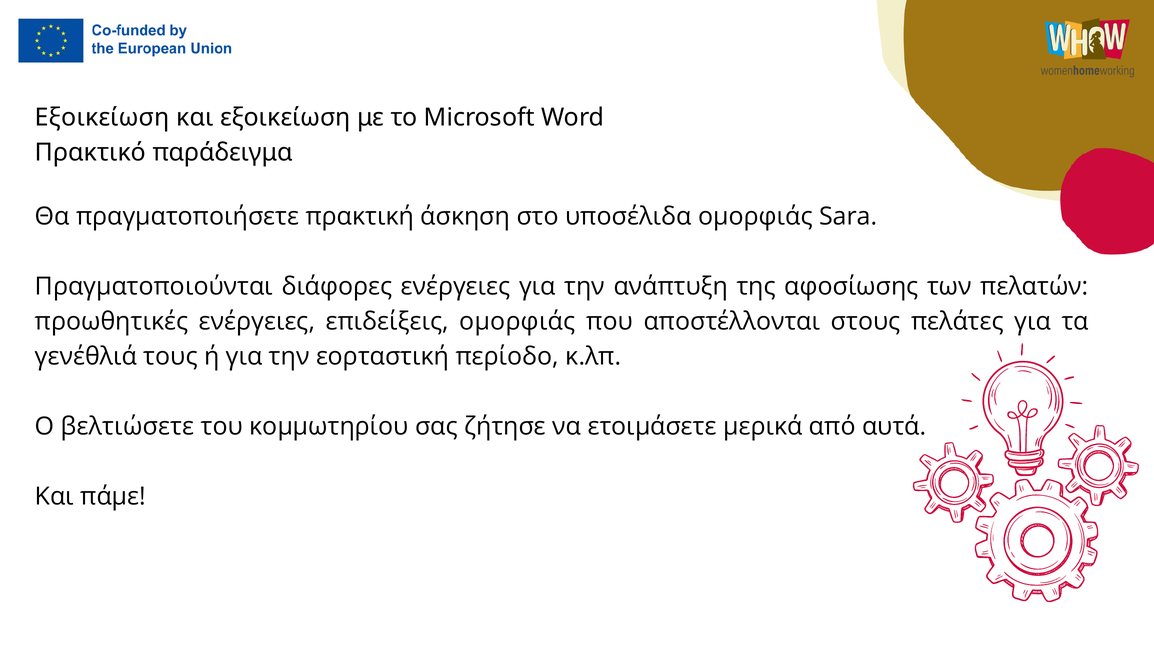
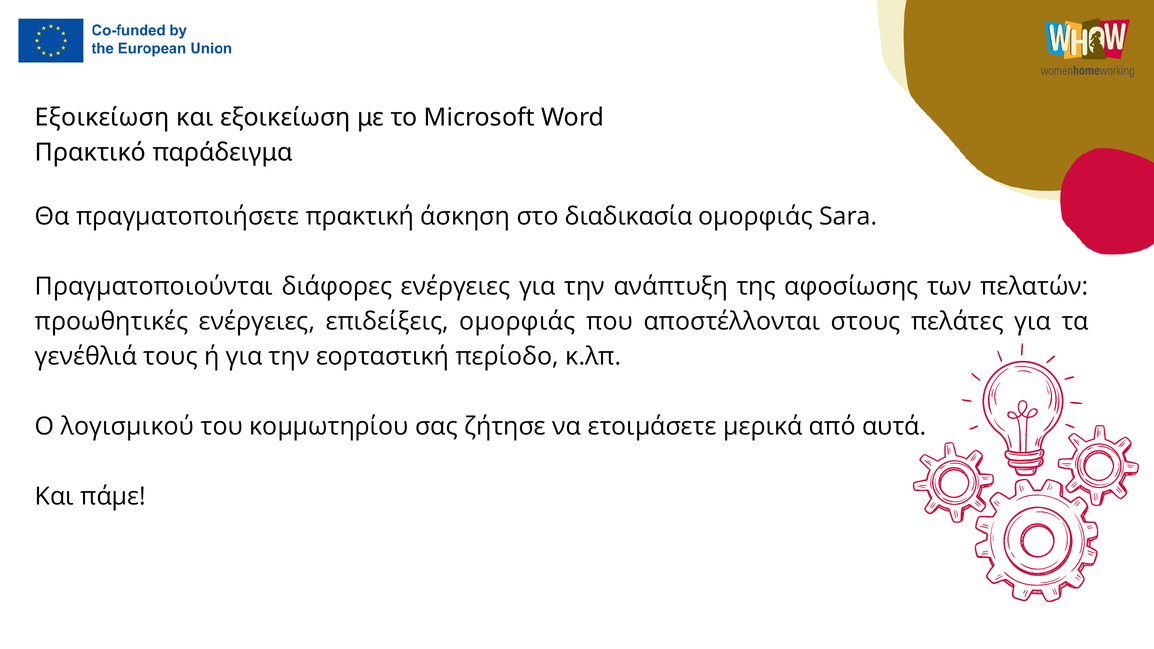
υποσέλιδα: υποσέλιδα -> διαδικασία (629, 216)
βελτιώσετε: βελτιώσετε -> λογισμικού (127, 427)
